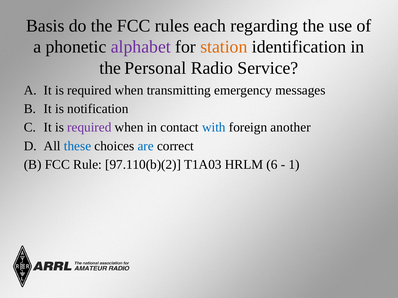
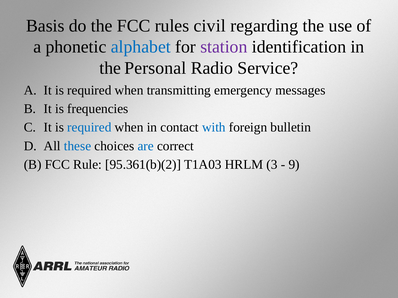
each: each -> civil (210, 26)
alphabet colour: purple -> blue (141, 47)
station colour: orange -> purple (224, 47)
notification: notification -> frequencies (98, 109)
required colour: purple -> blue (89, 128)
another: another -> bulletin (291, 128)
97.110(b)(2: 97.110(b)(2 -> 95.361(b)(2 (143, 165)
6: 6 -> 3 (272, 165)
1: 1 -> 9 (294, 165)
